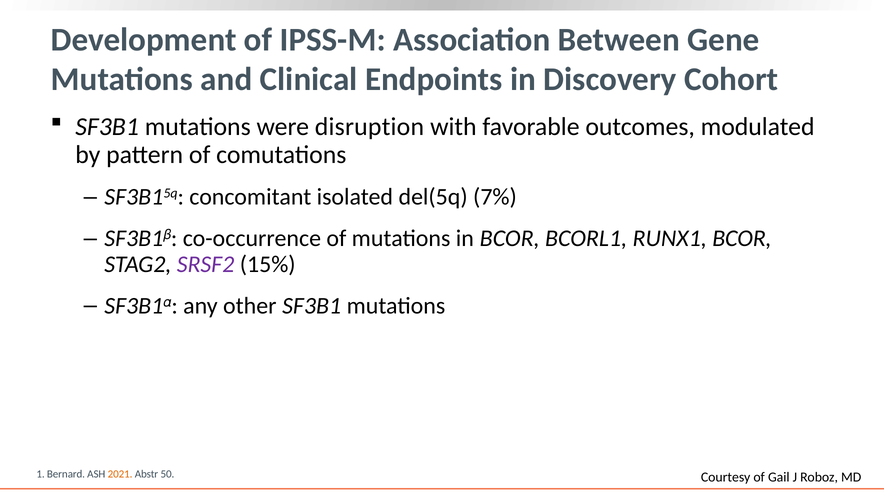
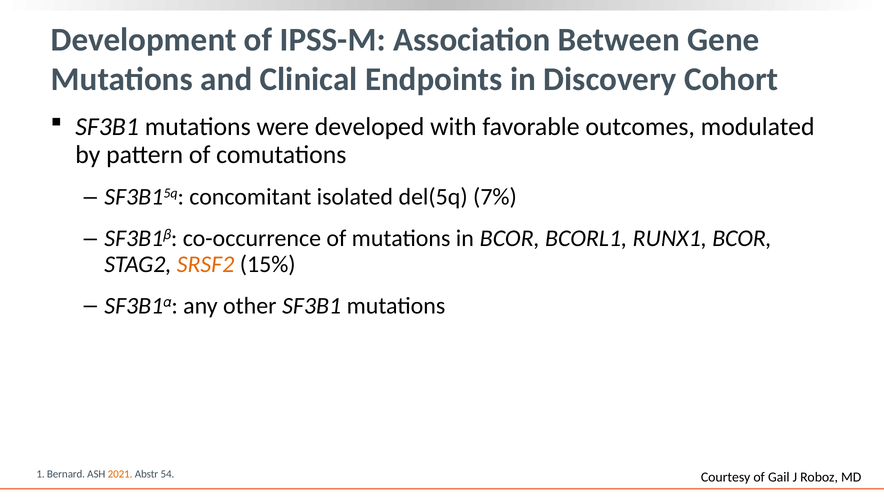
disruption: disruption -> developed (370, 127)
SRSF2 colour: purple -> orange (206, 265)
50: 50 -> 54 (167, 474)
